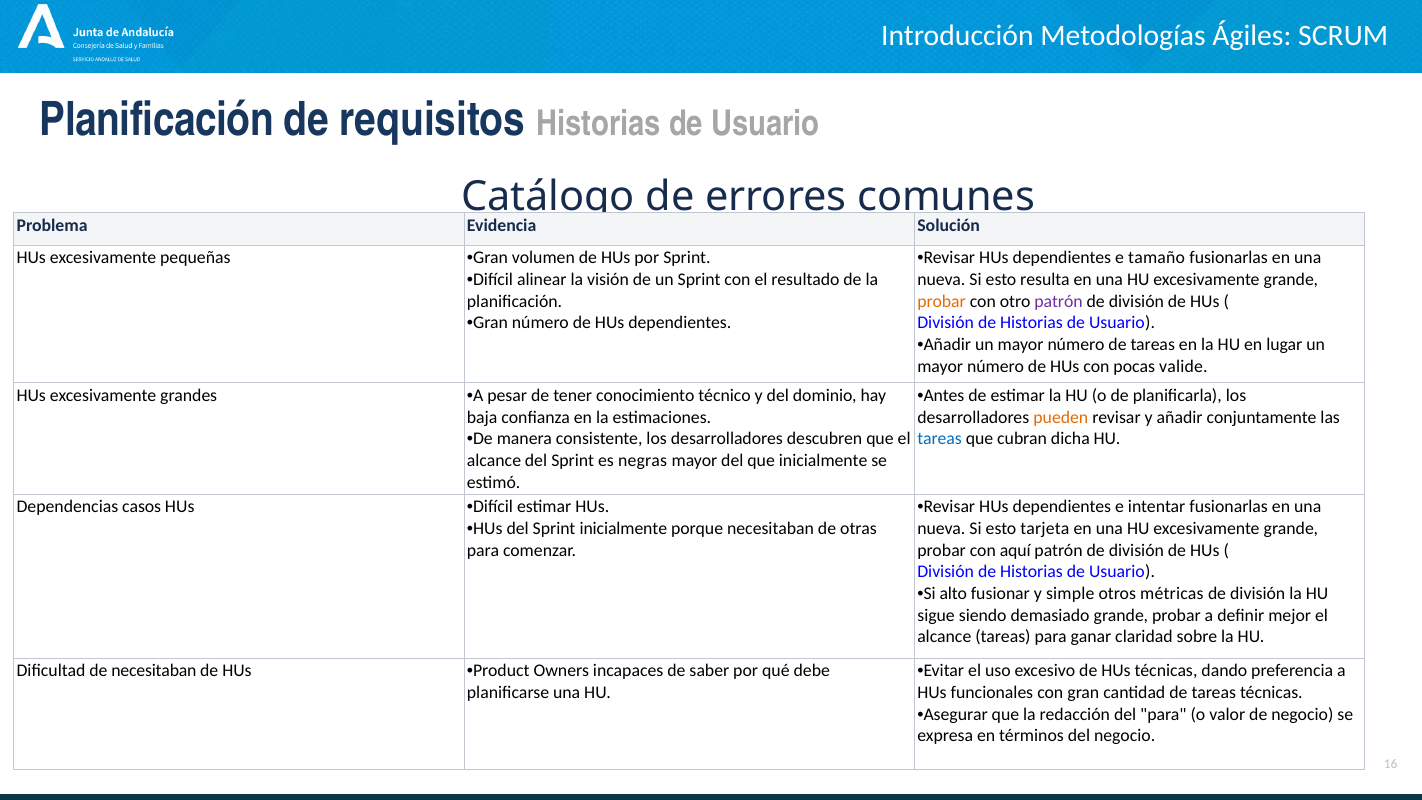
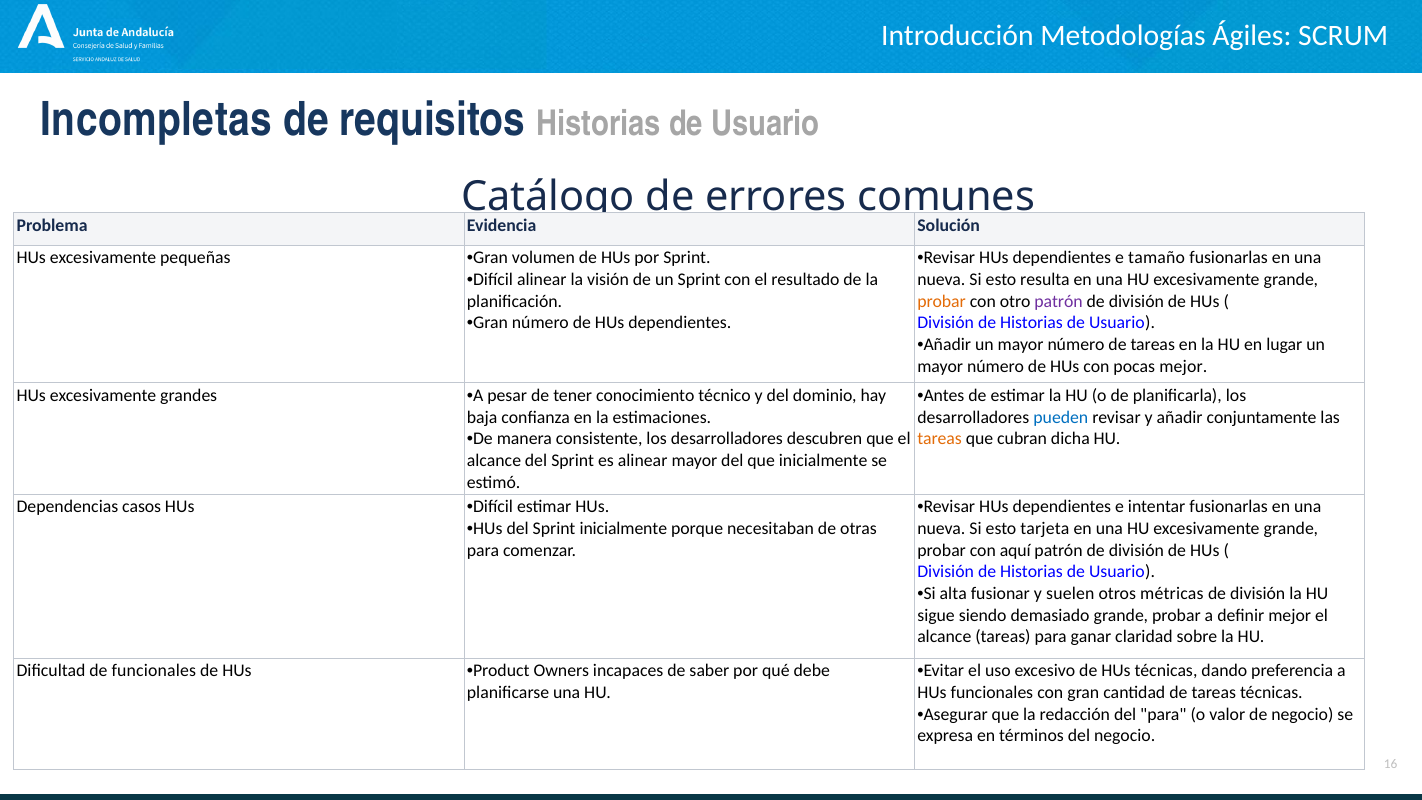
Planificación: Planificación -> Incompletas (156, 120)
pocas valide: valide -> mejor (1183, 366)
pueden colour: orange -> blue (1061, 417)
tareas colour: blue -> orange (940, 439)
es negras: negras -> alinear (643, 461)
alto: alto -> alta (953, 593)
simple: simple -> suelen (1070, 593)
de necesitaban: necesitaban -> funcionales (154, 671)
